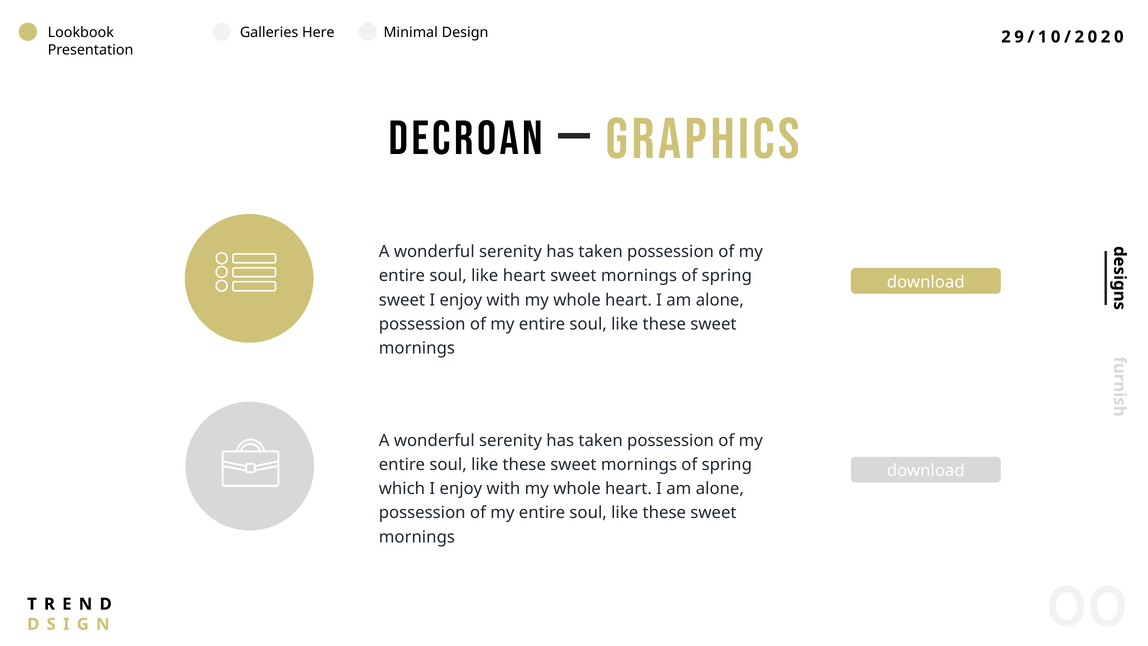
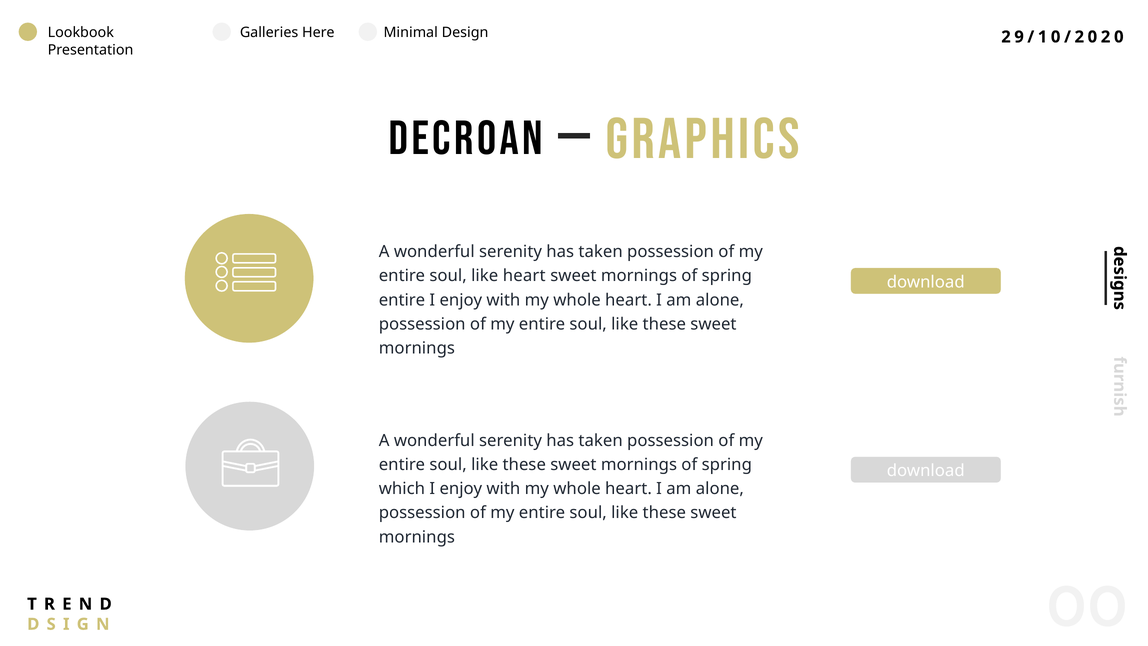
sweet: sweet -> entire (402, 300)
